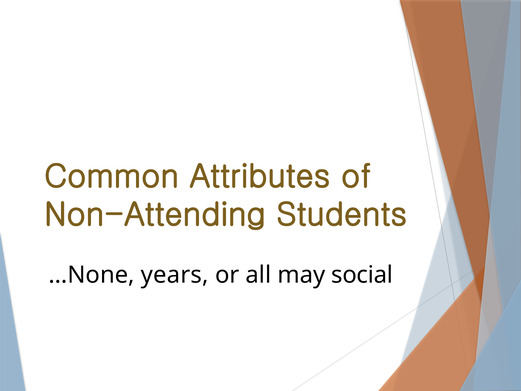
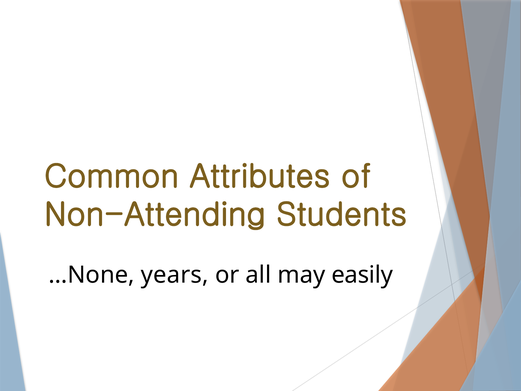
social: social -> easily (362, 275)
